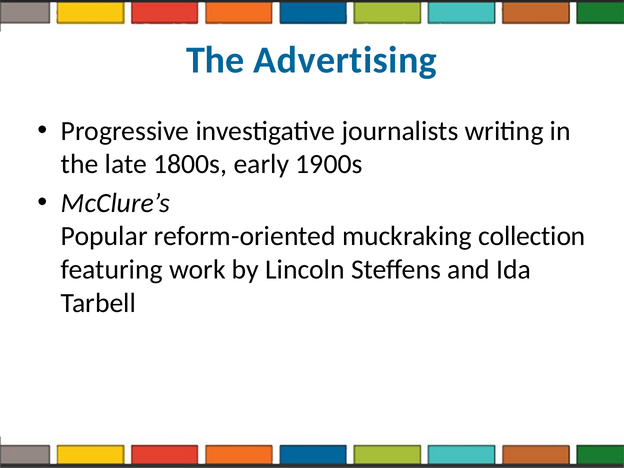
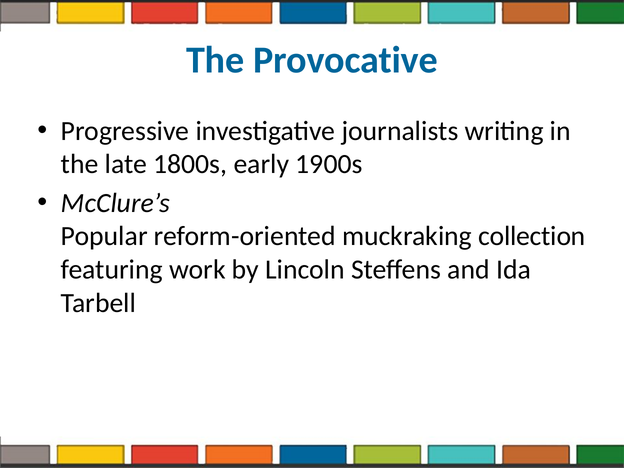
Advertising: Advertising -> Provocative (345, 60)
